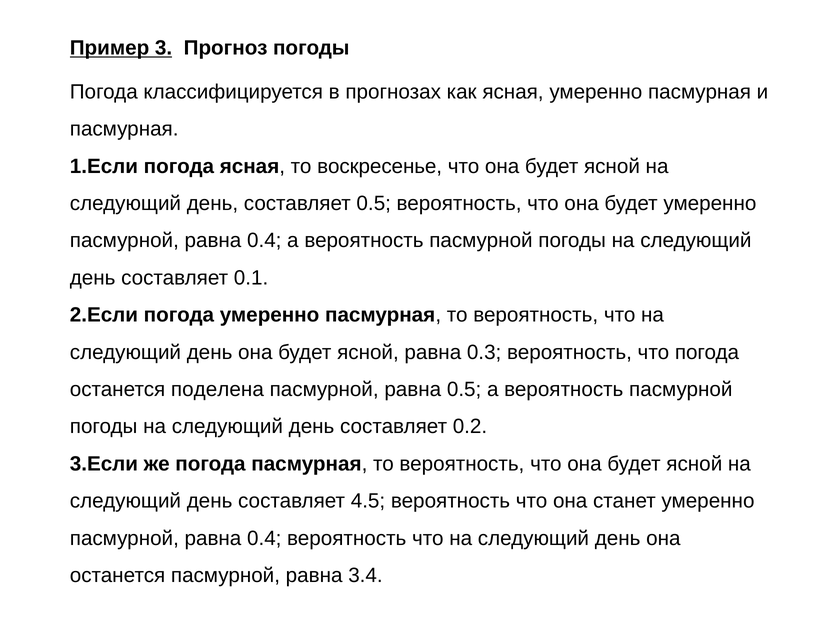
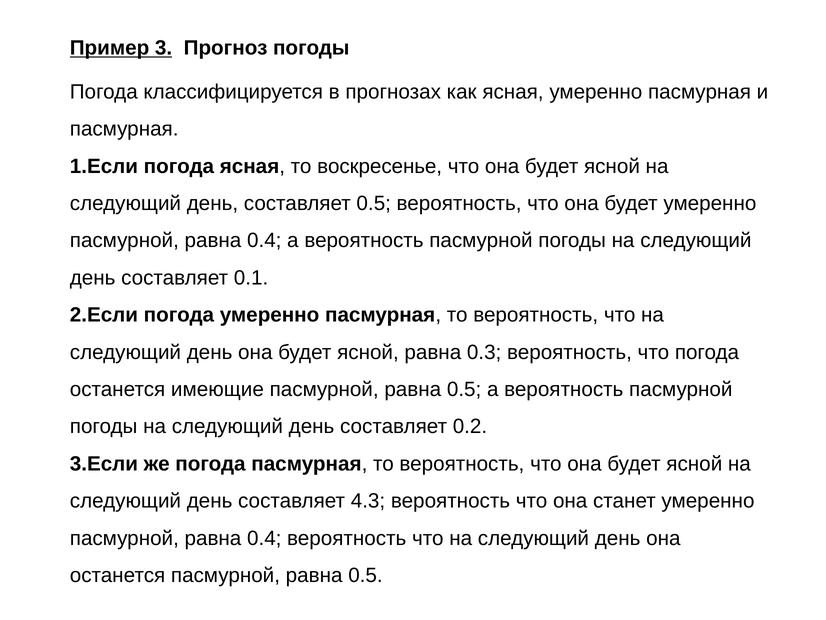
поделена: поделена -> имеющие (217, 389)
4.5: 4.5 -> 4.3 (368, 501)
останется пасмурной равна 3.4: 3.4 -> 0.5 (365, 575)
